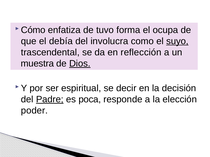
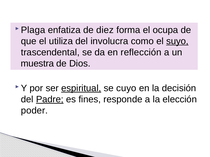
Cómo: Cómo -> Plaga (33, 30)
tuvo: tuvo -> diez (105, 30)
debía: debía -> utiliza (61, 41)
Dios underline: present -> none (80, 64)
espiritual underline: none -> present (81, 88)
decir: decir -> cuyo (126, 88)
poca: poca -> fines (90, 100)
